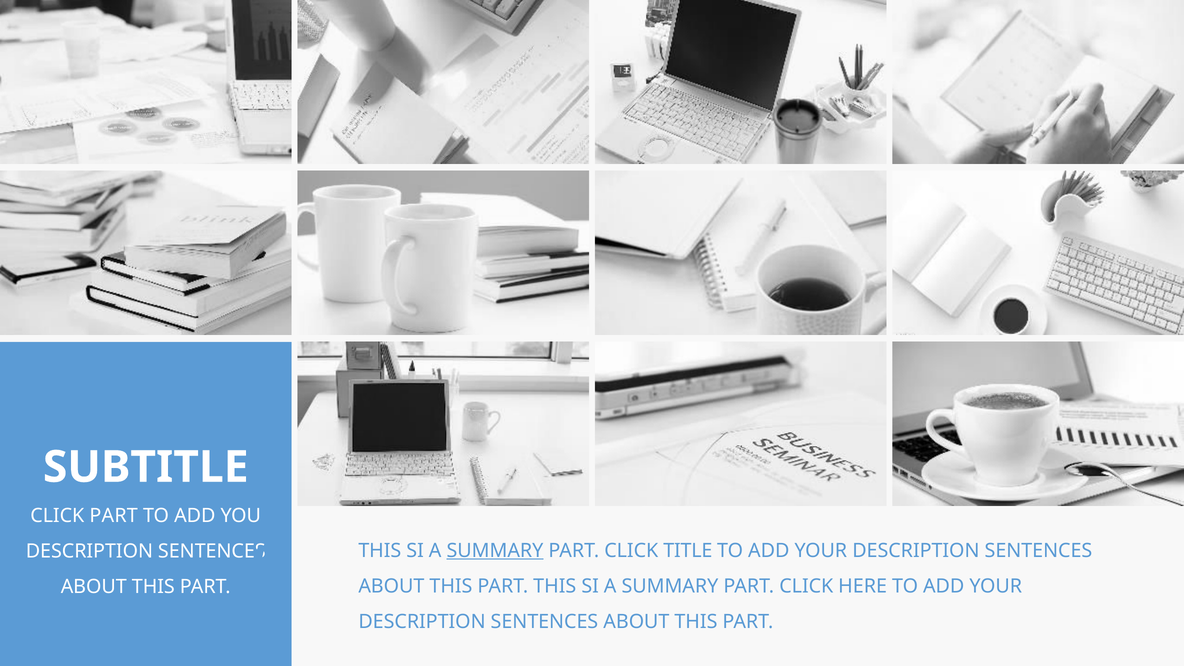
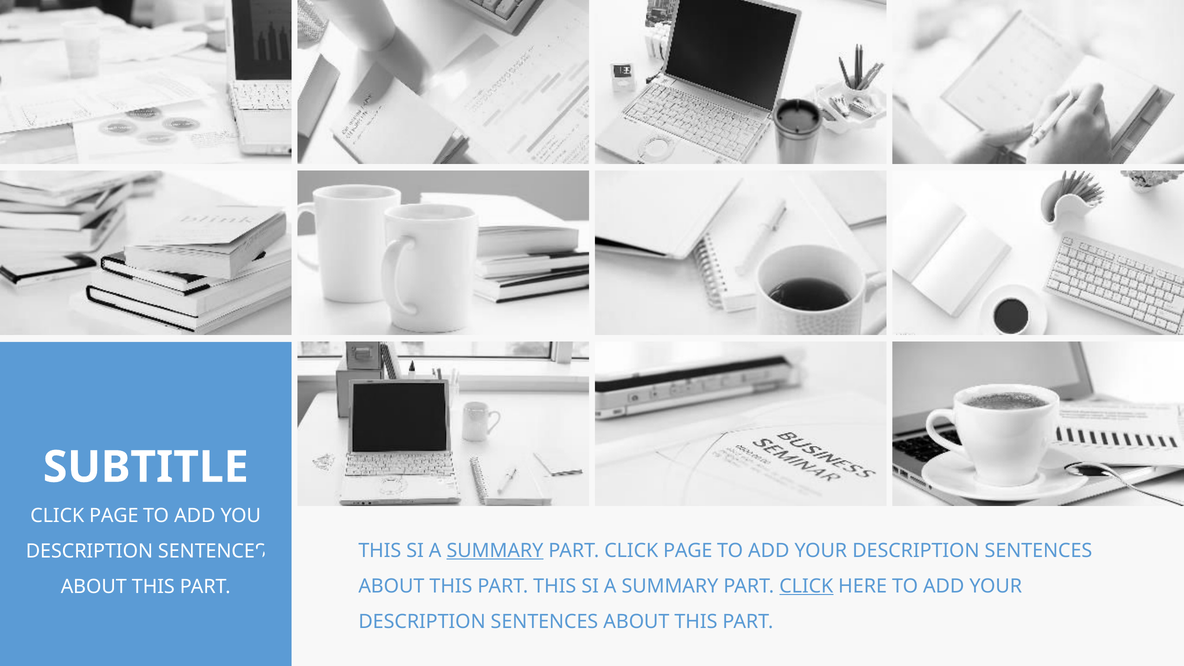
PART: PART -> PAGE (114, 516)
PART CLICK TITLE: TITLE -> PAGE (688, 551)
CLICK underline: none -> present (806, 586)
